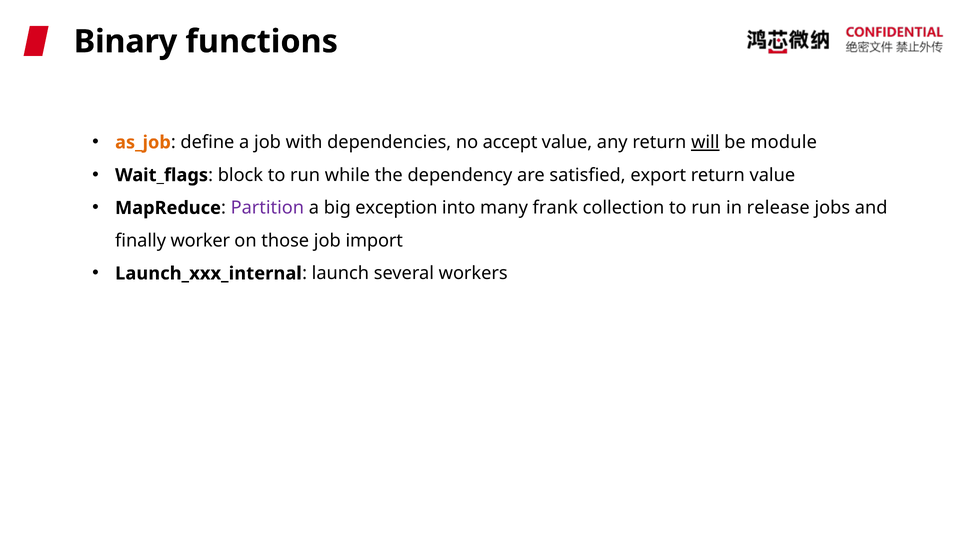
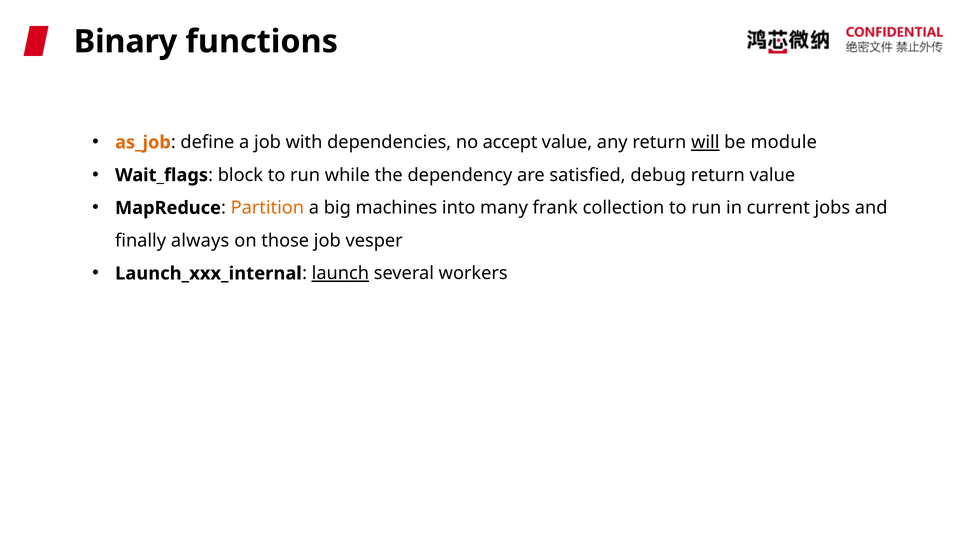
export: export -> debug (658, 175)
Partition colour: purple -> orange (267, 208)
exception: exception -> machines (396, 208)
release: release -> current (778, 208)
worker: worker -> always (200, 241)
import: import -> vesper (374, 241)
launch underline: none -> present (340, 274)
